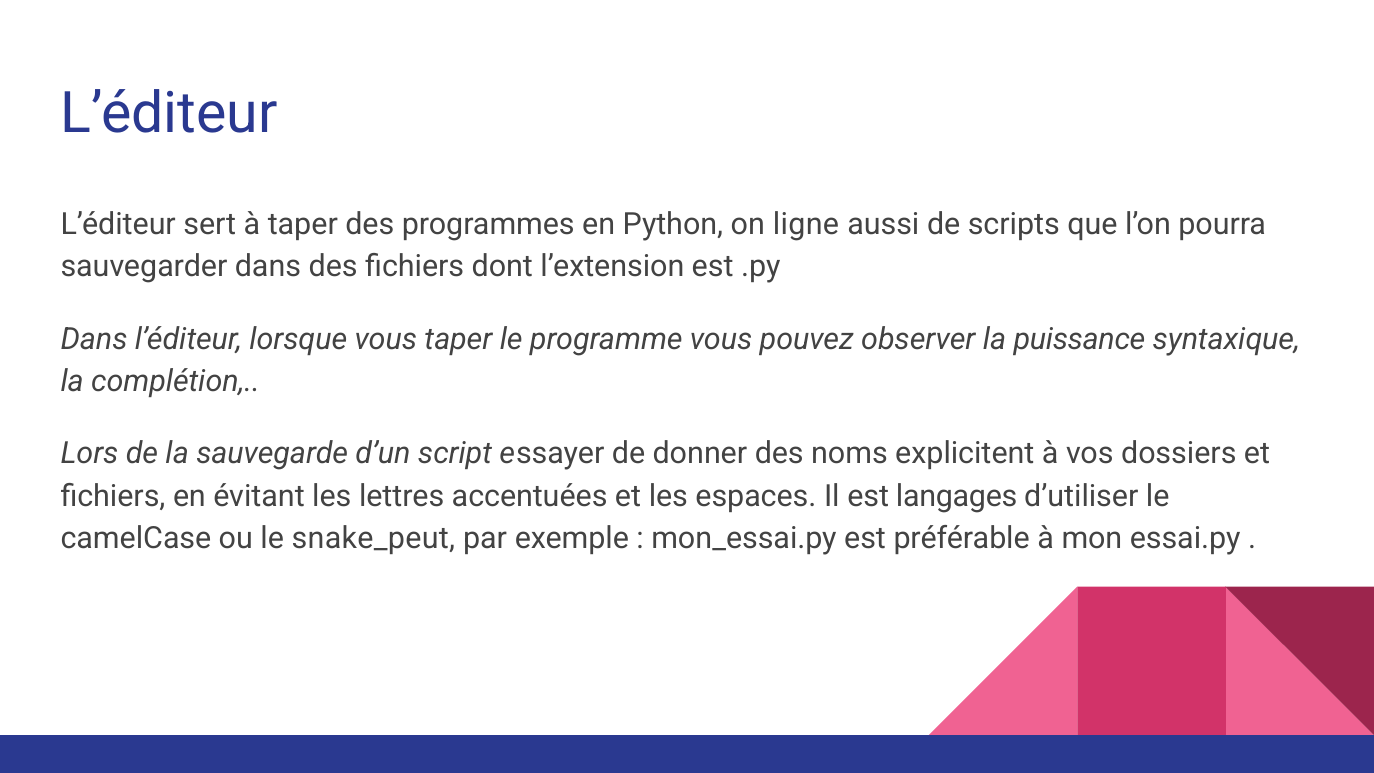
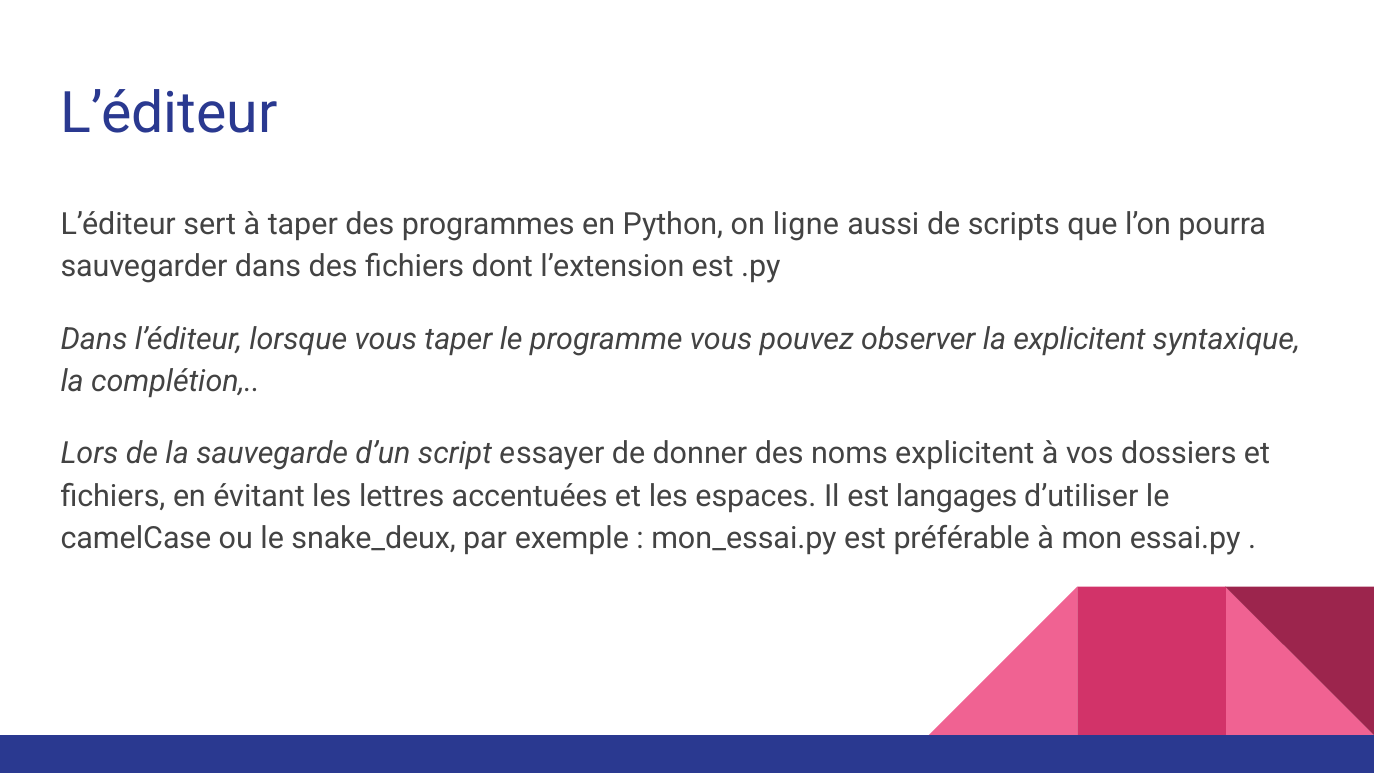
la puissance: puissance -> explicitent (1079, 339)
snake_peut: snake_peut -> snake_deux (374, 538)
